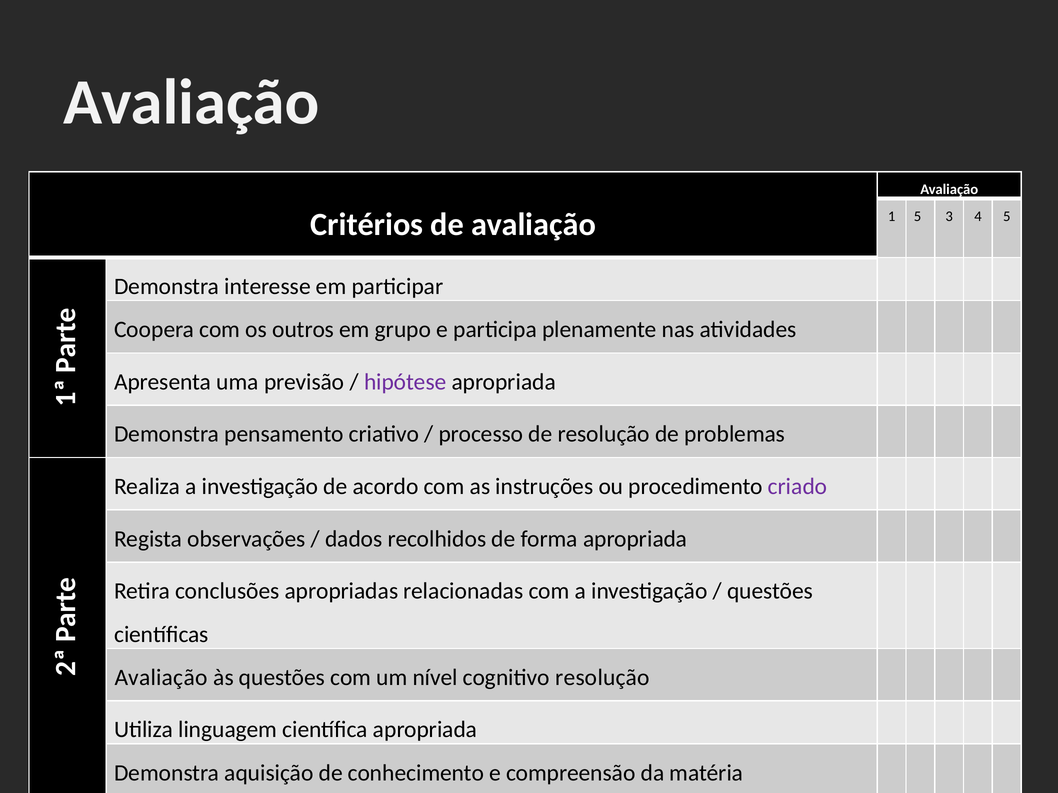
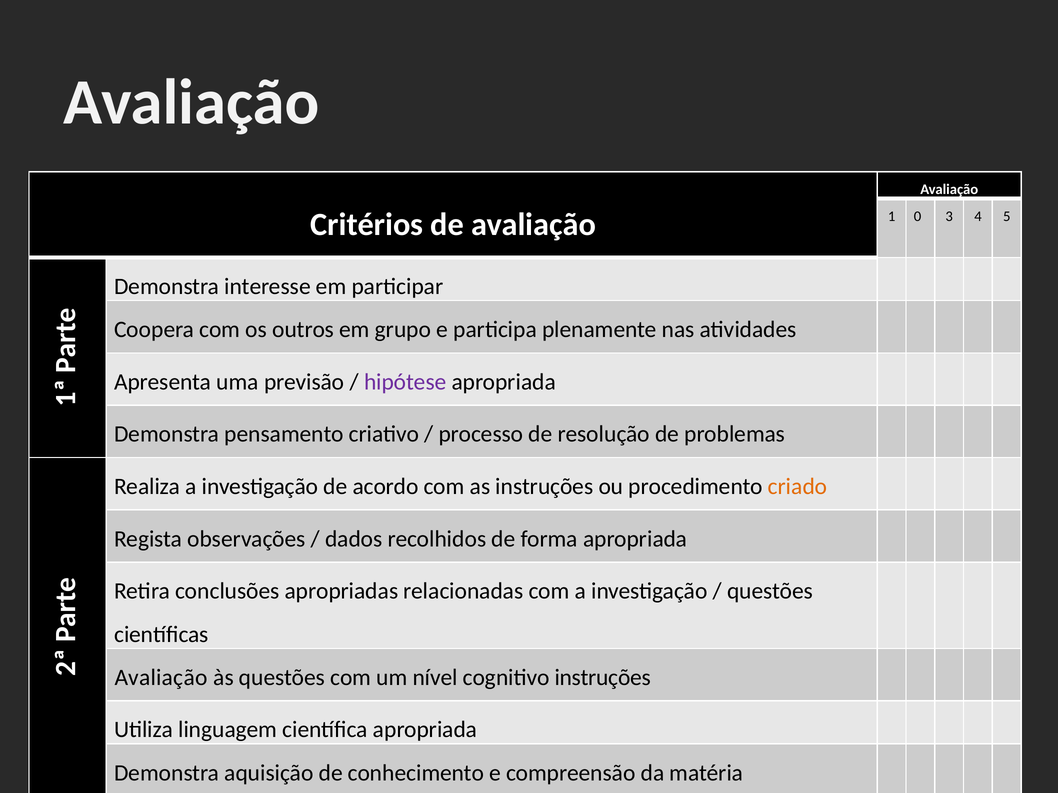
1 5: 5 -> 0 (918, 217)
criado colour: purple -> orange (798, 487)
cognitivo resolução: resolução -> instruções (603, 678)
